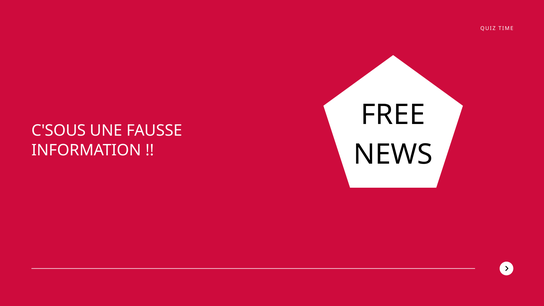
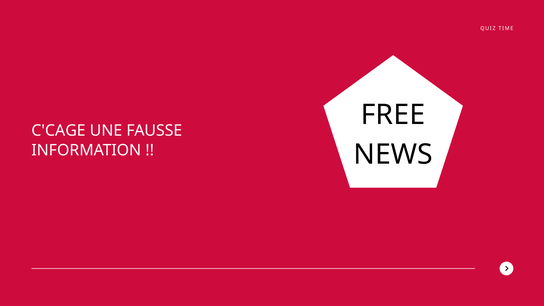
C'SOUS: C'SOUS -> C'CAGE (59, 131)
